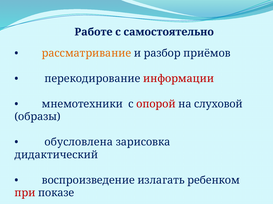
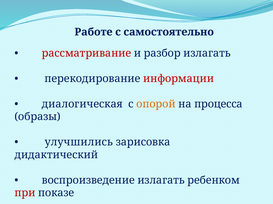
рассматривание colour: orange -> red (86, 53)
разбор приёмов: приёмов -> излагать (207, 53)
мнемотехники: мнемотехники -> диалогическая (82, 104)
опорой colour: red -> orange (156, 104)
слуховой: слуховой -> процесса (218, 104)
обусловлена: обусловлена -> улучшились (79, 143)
